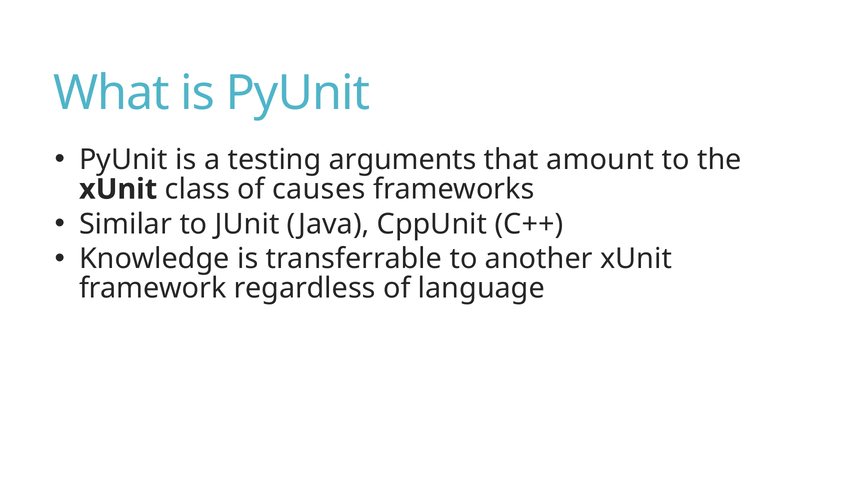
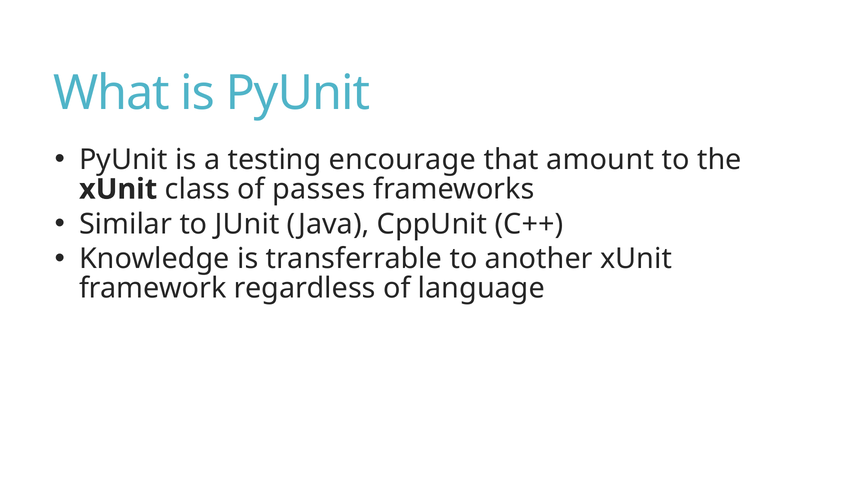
arguments: arguments -> encourage (403, 160)
causes: causes -> passes (319, 189)
